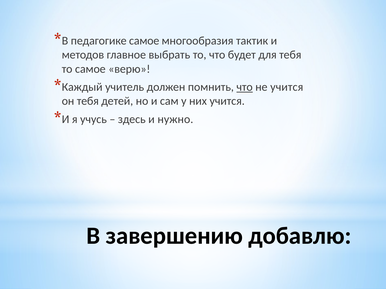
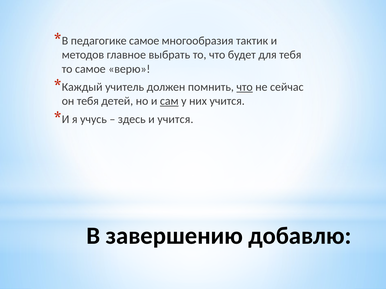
не учится: учится -> сейчас (287, 87)
сам underline: none -> present (169, 101)
и нужно: нужно -> учится (175, 119)
